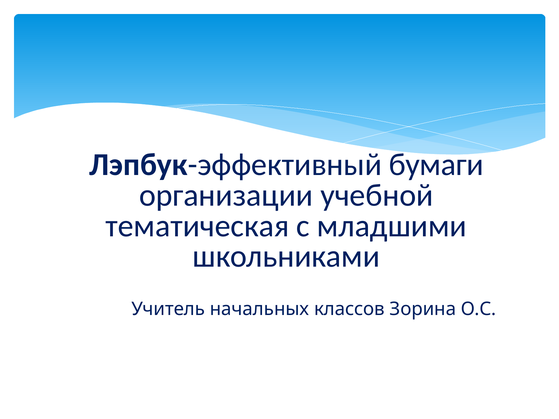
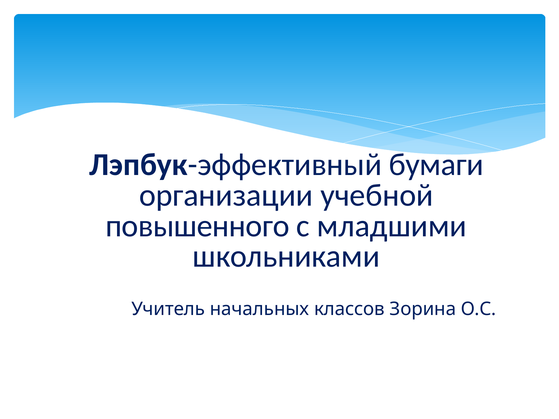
тематическая: тематическая -> повышенного (197, 226)
